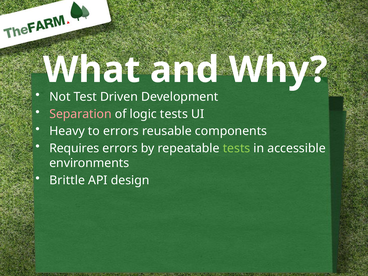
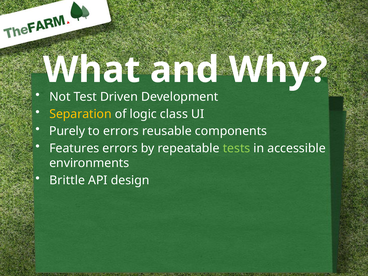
Separation colour: pink -> yellow (80, 114)
logic tests: tests -> class (174, 114)
Heavy: Heavy -> Purely (67, 131)
Requires: Requires -> Features (74, 148)
